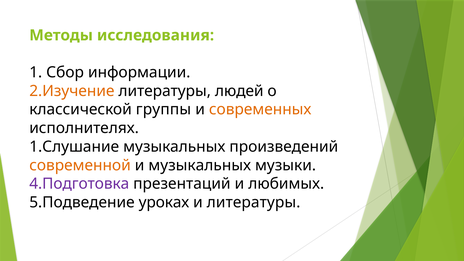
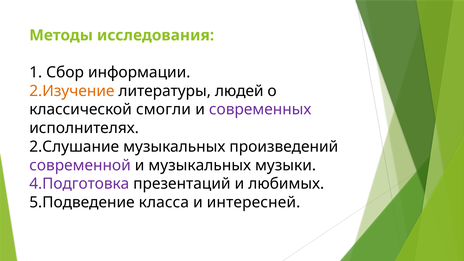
группы: группы -> смогли (163, 110)
современных colour: orange -> purple (260, 110)
1.Слушание: 1.Слушание -> 2.Слушание (74, 147)
современной colour: orange -> purple (80, 165)
уроках: уроках -> класса (164, 202)
и литературы: литературы -> интересней (254, 202)
